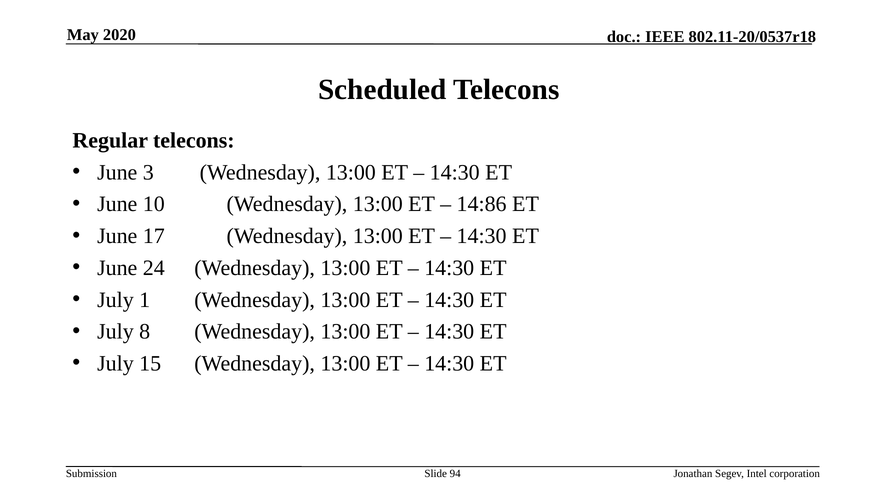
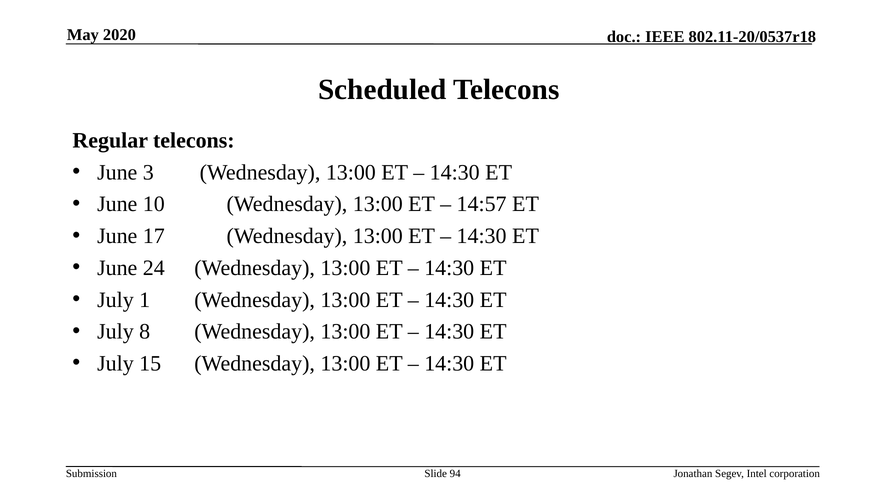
14:86: 14:86 -> 14:57 (482, 204)
